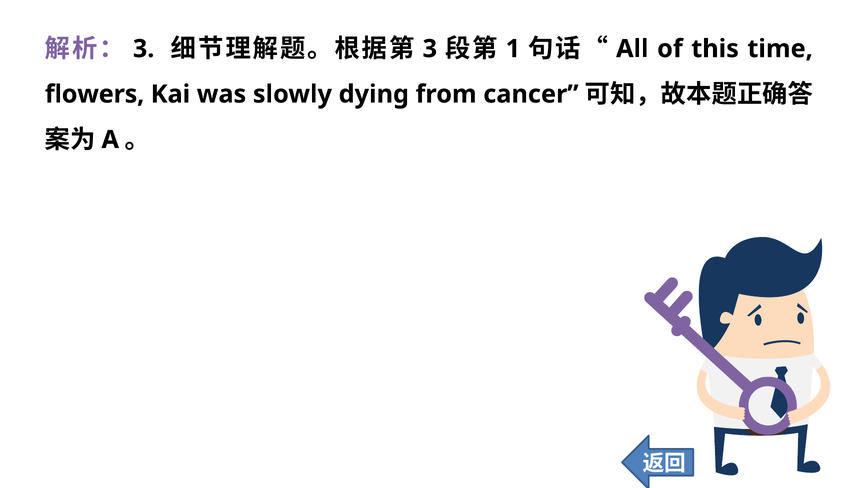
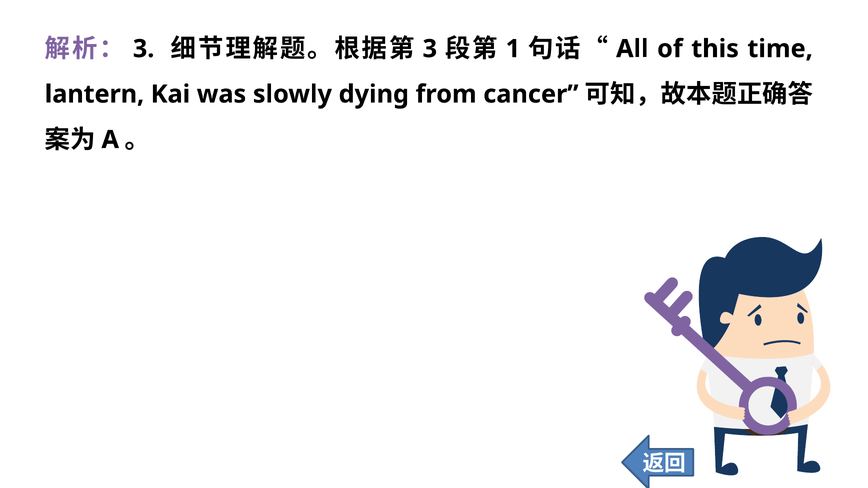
flowers: flowers -> lantern (95, 94)
